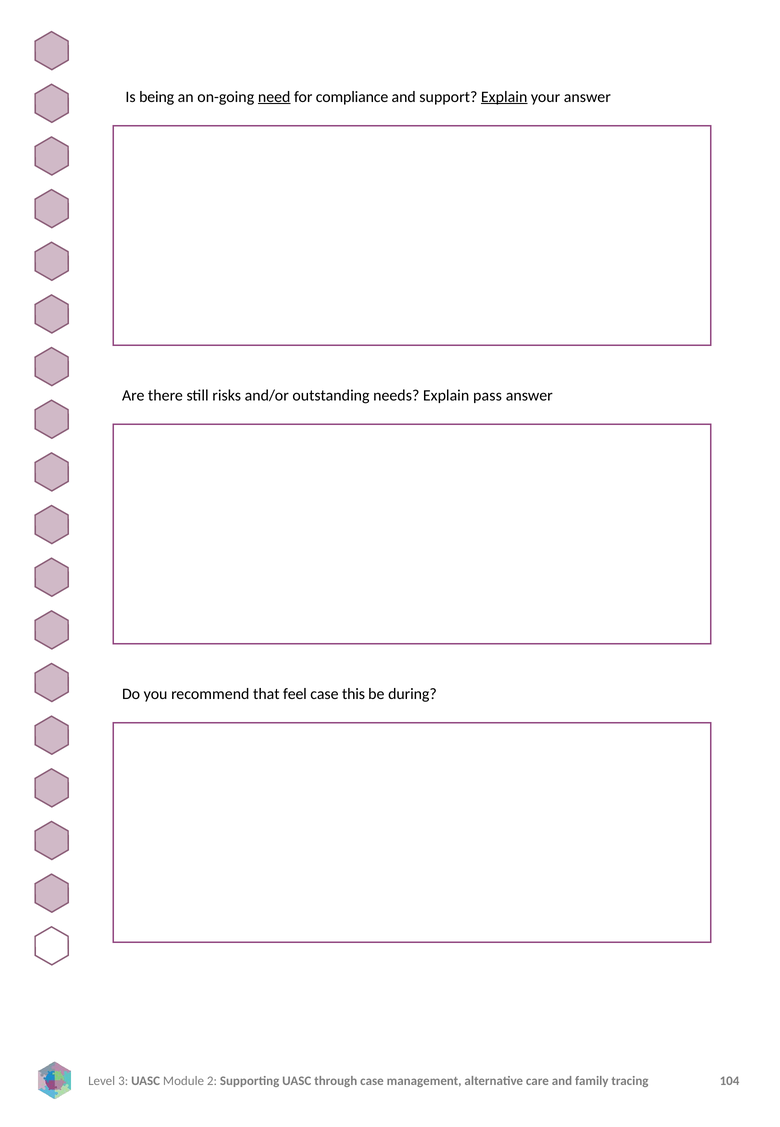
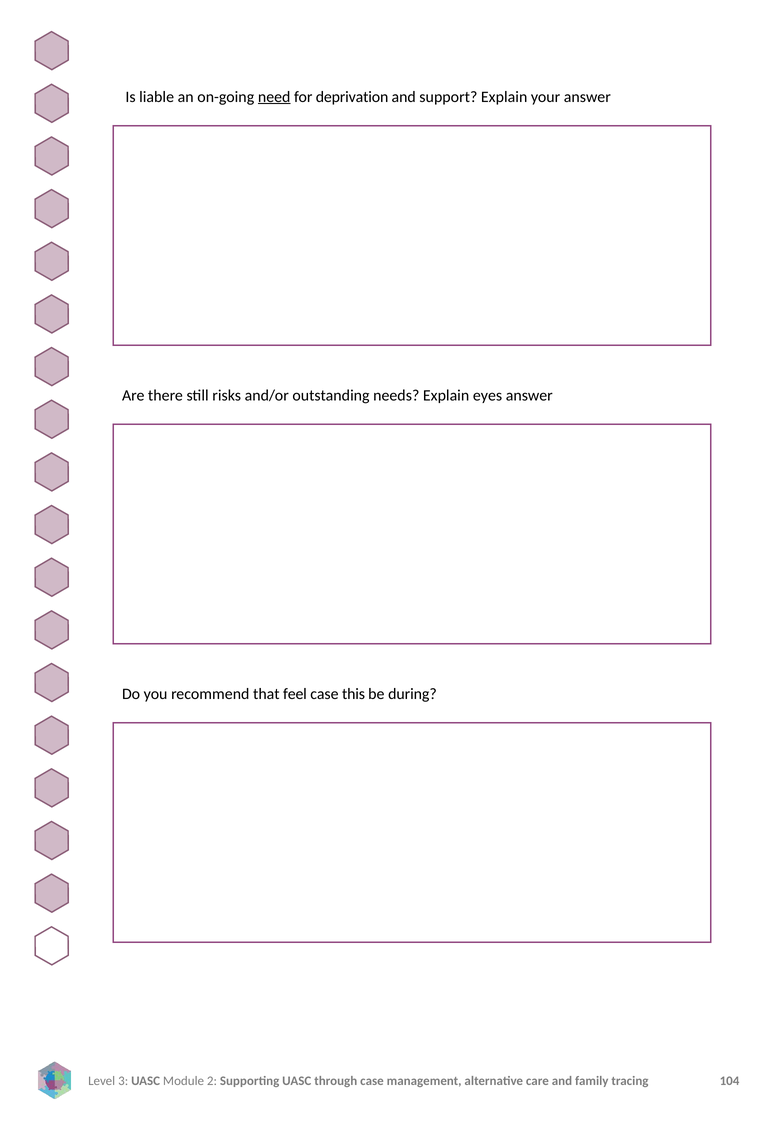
being: being -> liable (157, 97)
compliance: compliance -> deprivation (352, 97)
Explain underline: present -> none (504, 97)
pass: pass -> eyes (488, 395)
